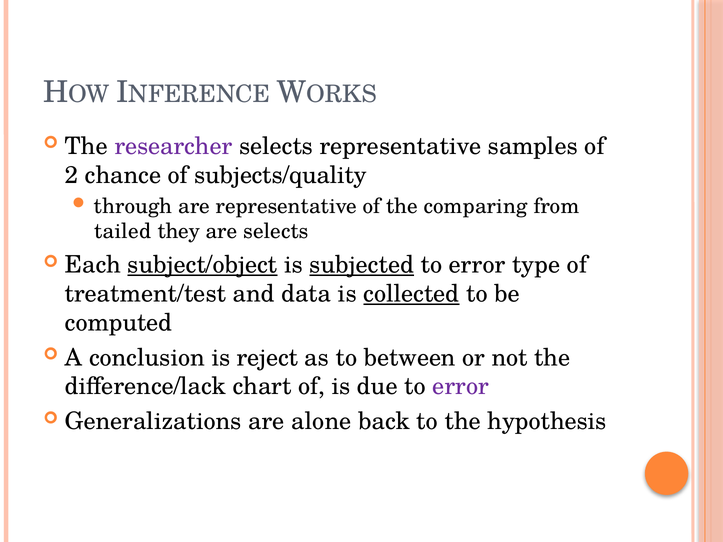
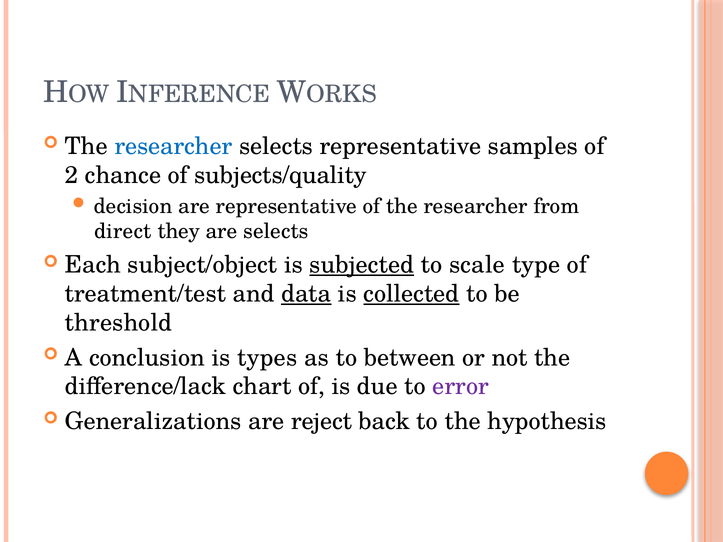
researcher colour: purple -> blue (173, 146)
through: through -> decision (133, 206)
of the comparing: comparing -> researcher (476, 206)
tailed: tailed -> direct (123, 232)
subject/object underline: present -> none (202, 265)
error: error -> scale (477, 265)
data underline: none -> present (306, 294)
computed: computed -> threshold (119, 323)
reject: reject -> types (267, 358)
alone: alone -> reject (321, 422)
